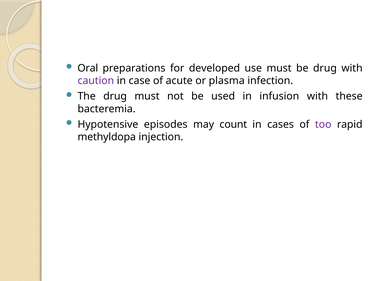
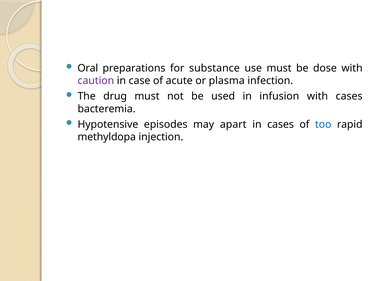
developed: developed -> substance (214, 68)
be drug: drug -> dose (325, 68)
with these: these -> cases (349, 96)
count: count -> apart (233, 125)
too colour: purple -> blue (323, 125)
